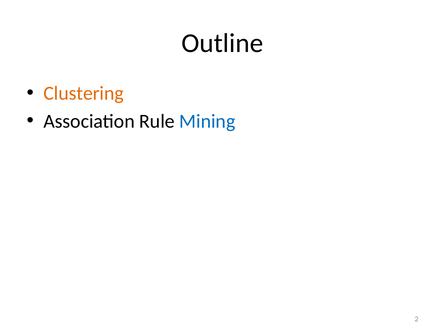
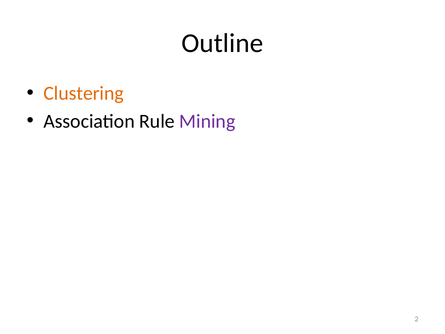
Mining colour: blue -> purple (207, 121)
